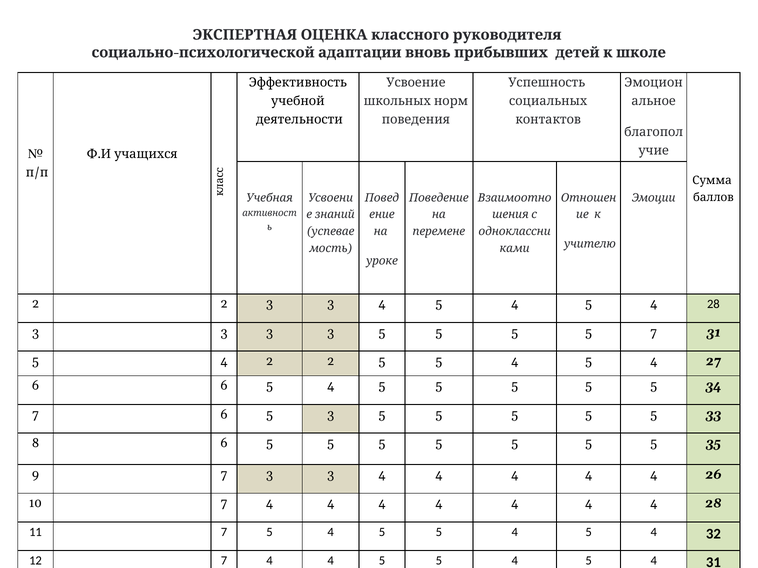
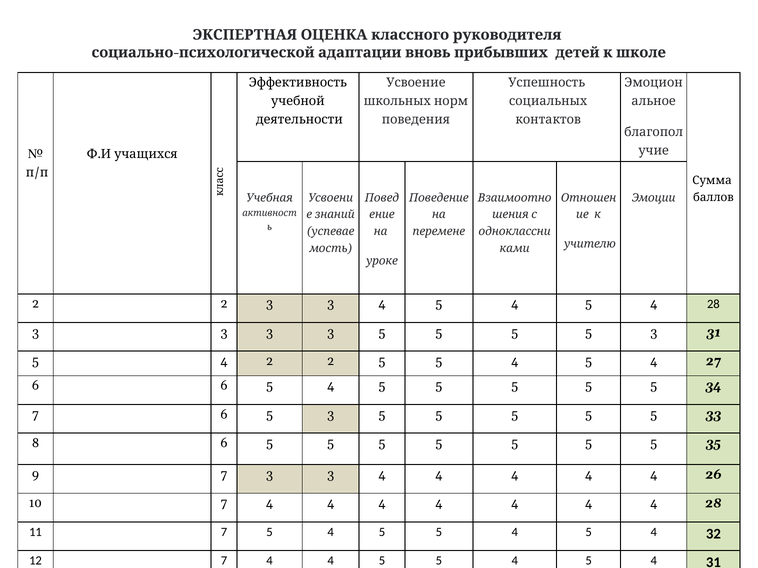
5 5 7: 7 -> 3 (654, 333)
